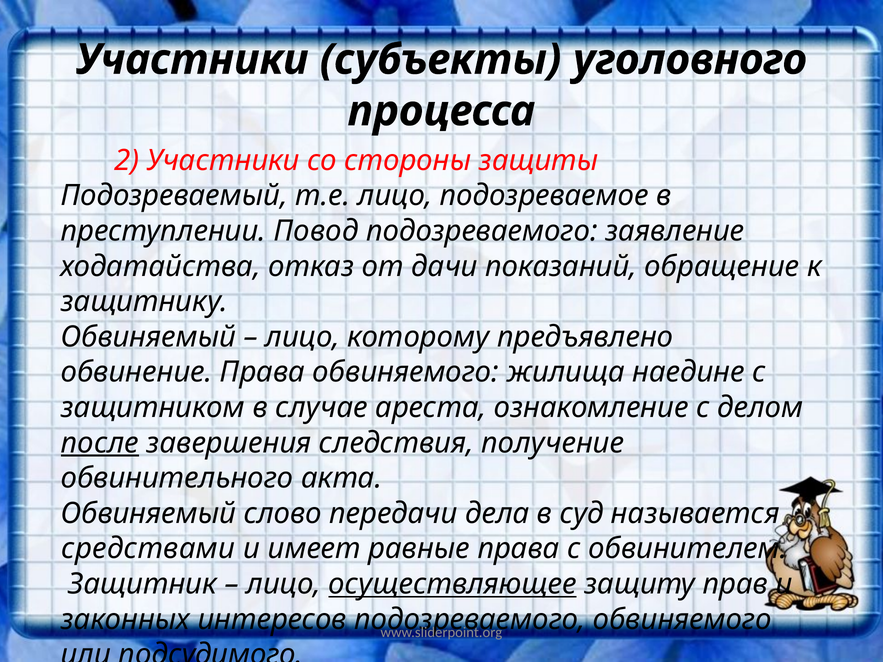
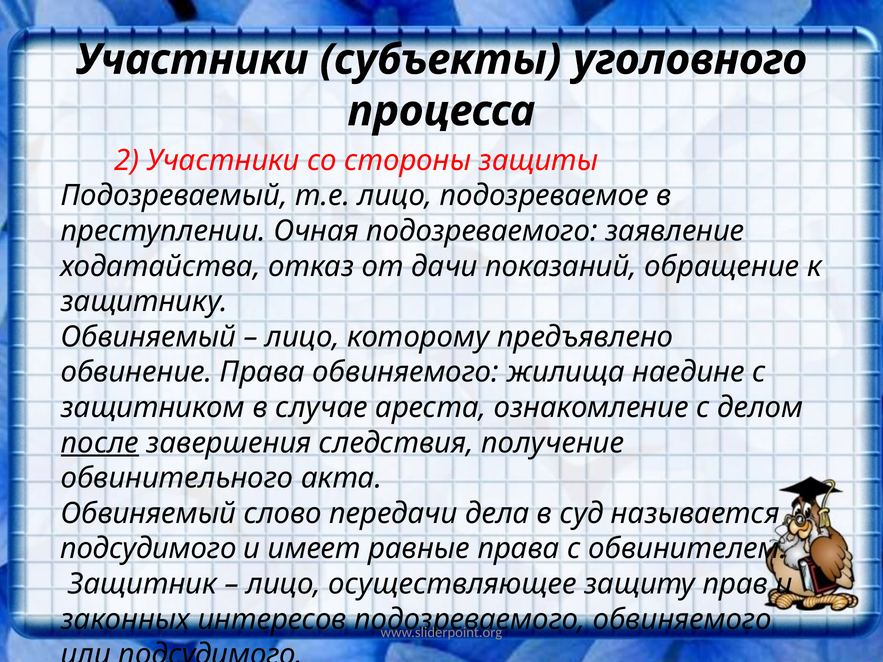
Повод: Повод -> Очная (316, 231)
средствами: средствами -> подсудимого (148, 549)
осуществляющее underline: present -> none (453, 584)
